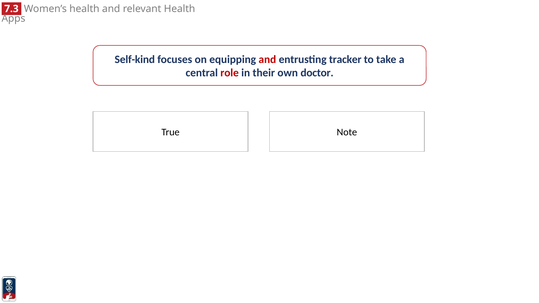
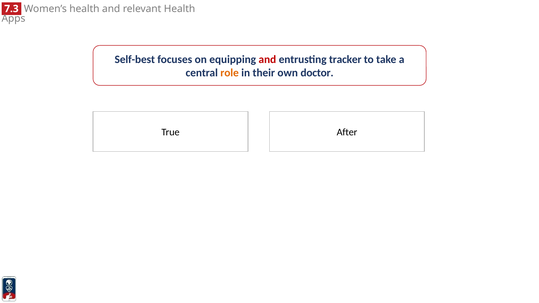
Self-kind: Self-kind -> Self-best (135, 60)
role colour: red -> orange (230, 73)
Note: Note -> After (347, 132)
